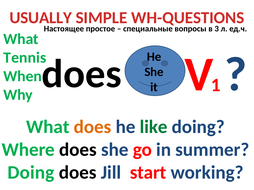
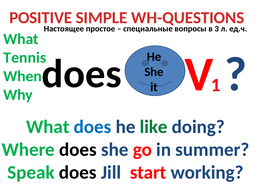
USUALLY: USUALLY -> POSITIVE (41, 18)
does colour: orange -> blue (93, 127)
Doing: Doing -> Speak (31, 173)
